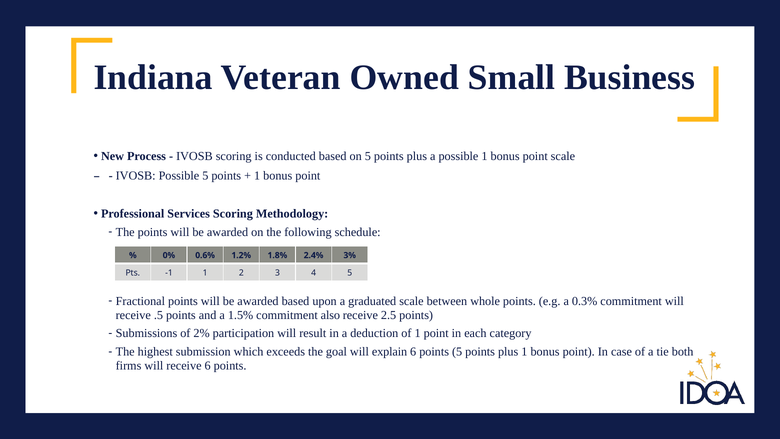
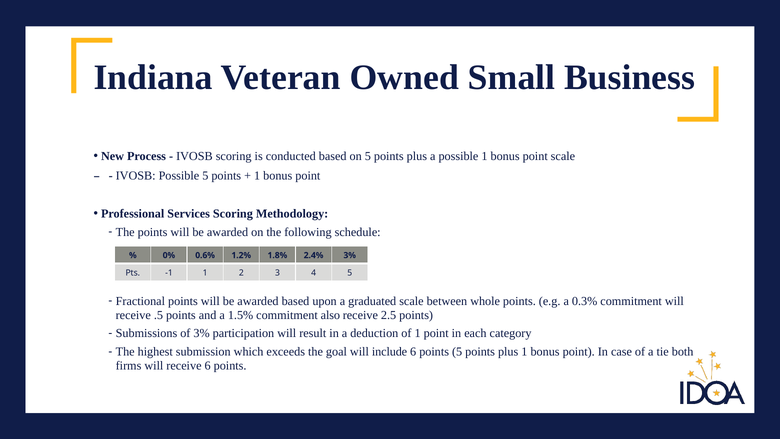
of 2%: 2% -> 3% (202, 333)
explain: explain -> include (390, 352)
